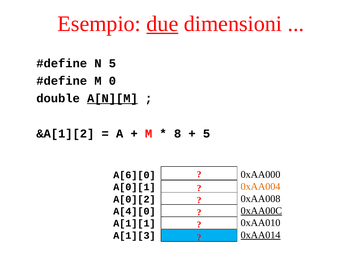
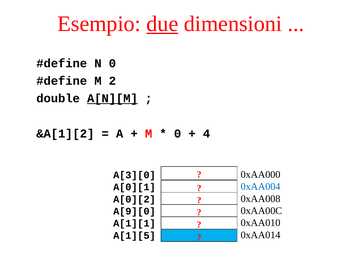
N 5: 5 -> 0 (112, 63)
0: 0 -> 2 (112, 81)
8: 8 -> 0 (178, 133)
5: 5 -> 4 (207, 133)
A[6][0: A[6][0 -> A[3][0 (134, 175)
0xAA004 colour: orange -> blue (261, 186)
0xAA00C underline: present -> none (261, 210)
A[4][0: A[4][0 -> A[9][0 (134, 211)
0xAA014 underline: present -> none (261, 235)
A[1][3: A[1][3 -> A[1][5 (134, 235)
